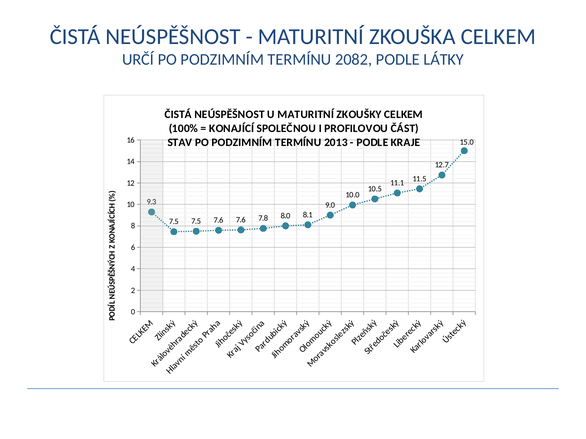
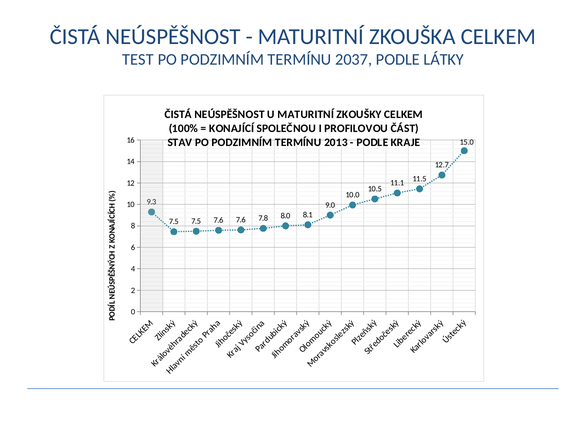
URČÍ: URČÍ -> TEST (138, 60)
2082: 2082 -> 2037 (354, 60)
